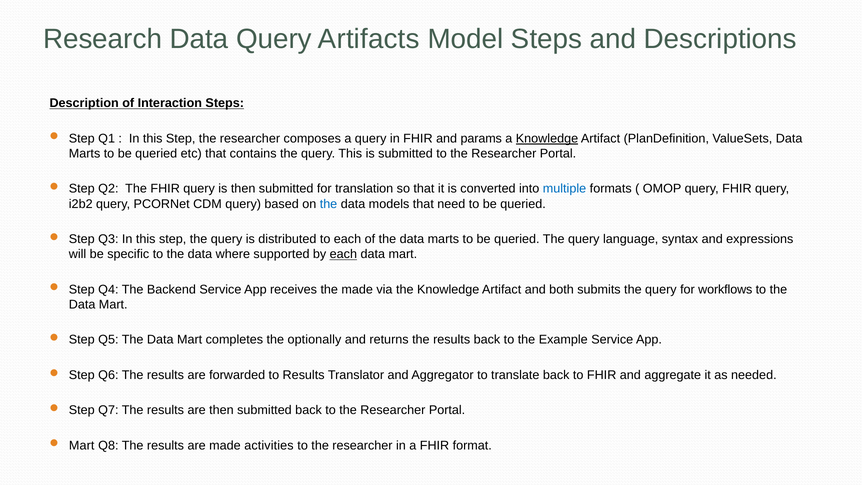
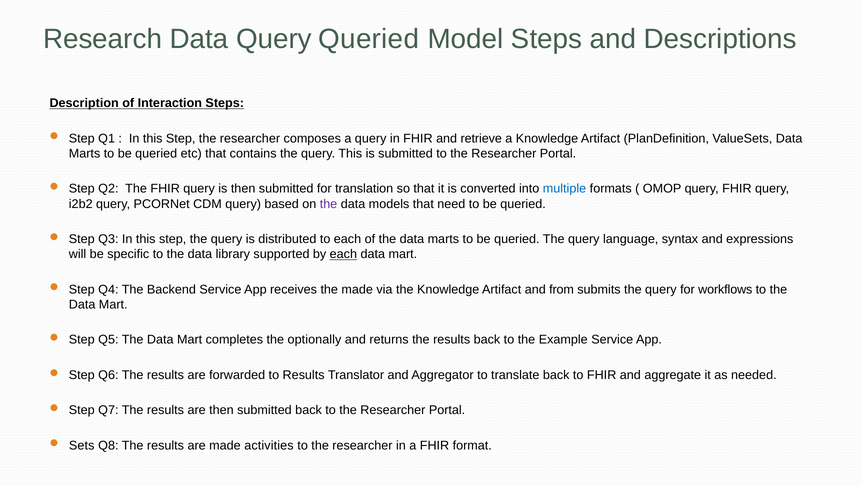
Query Artifacts: Artifacts -> Queried (369, 39)
params: params -> retrieve (481, 138)
Knowledge underline: present -> none (547, 138)
the colour: blue -> purple (329, 204)
where: where -> library (233, 254)
both: both -> from (562, 289)
Mart: Mart -> Sets (82, 445)
